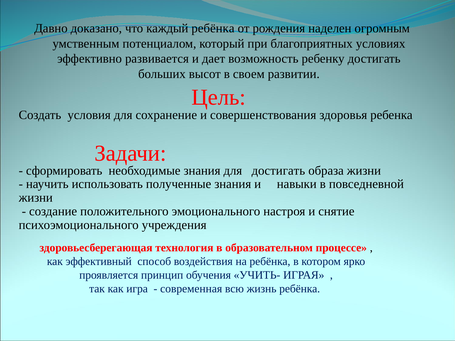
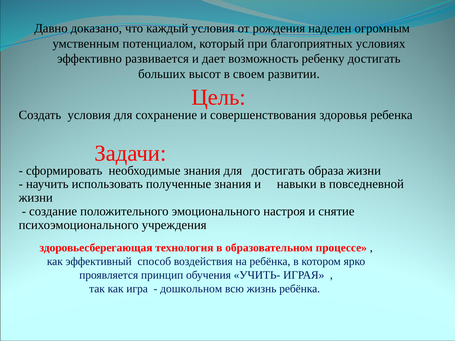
каждый ребёнка: ребёнка -> условия (213, 28)
современная: современная -> дошкольном (191, 289)
